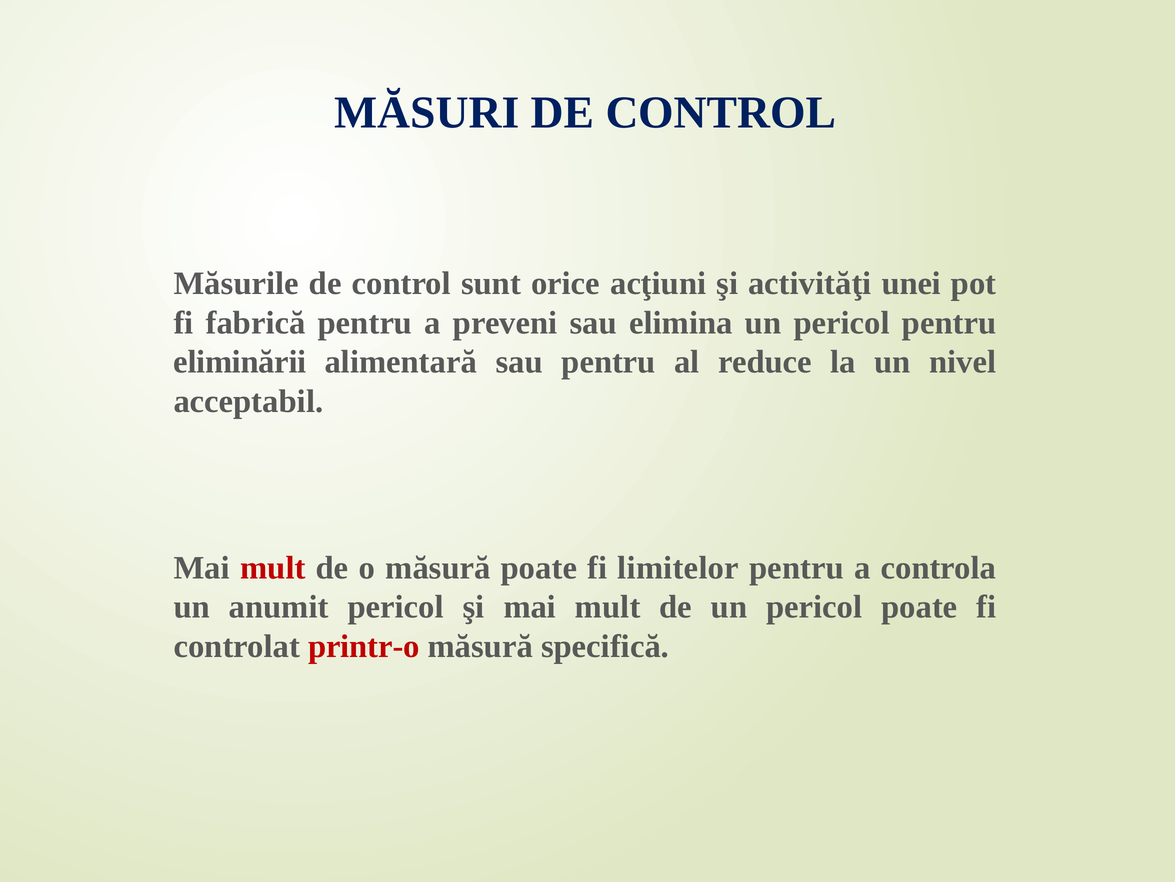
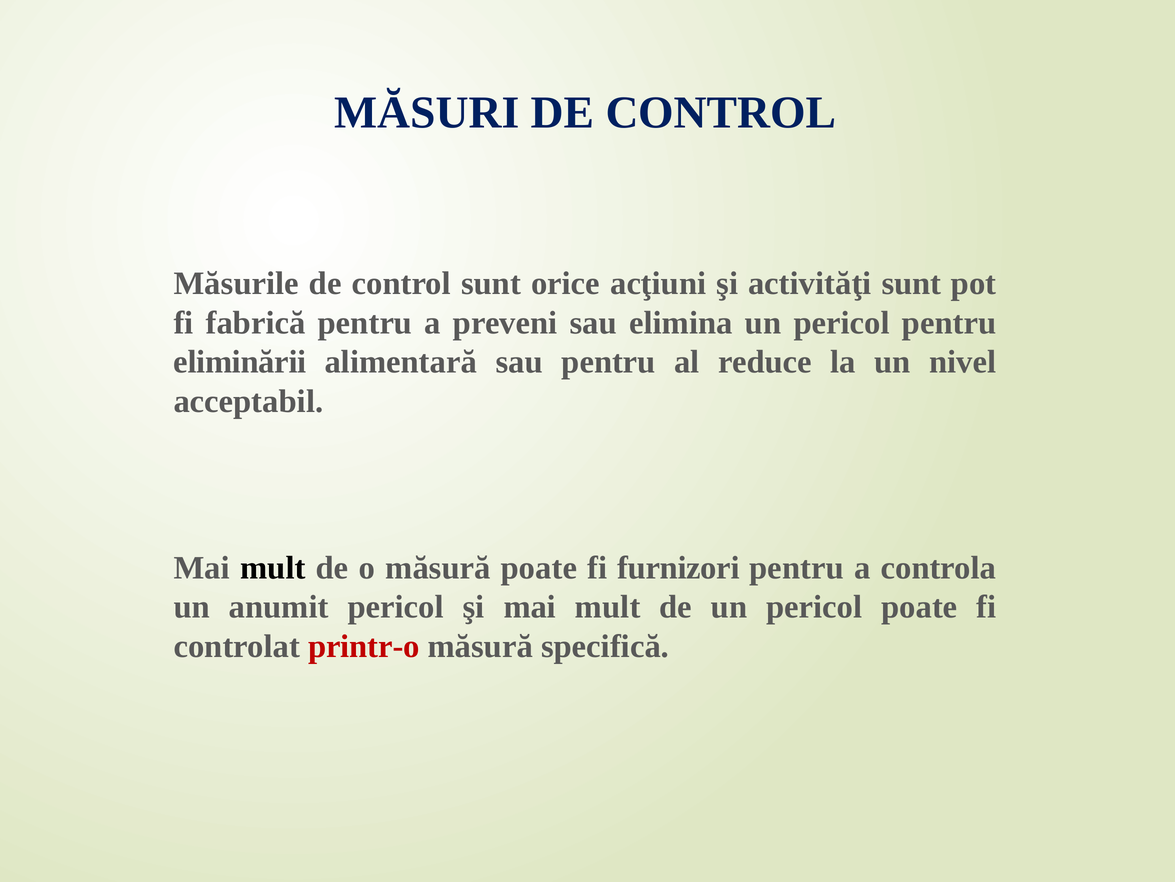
activităţi unei: unei -> sunt (911, 283)
mult colour: red -> black (273, 567)
limitelor: limitelor -> furnizori (678, 567)
